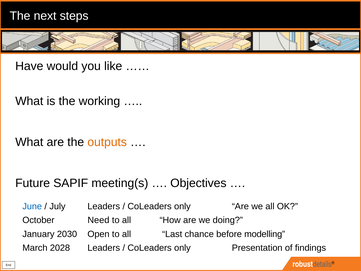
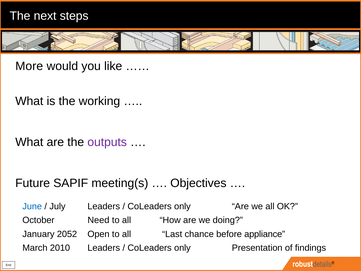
Have: Have -> More (29, 66)
outputs colour: orange -> purple (107, 142)
2030: 2030 -> 2052 (67, 234)
modelling: modelling -> appliance (265, 234)
2028: 2028 -> 2010 (60, 248)
